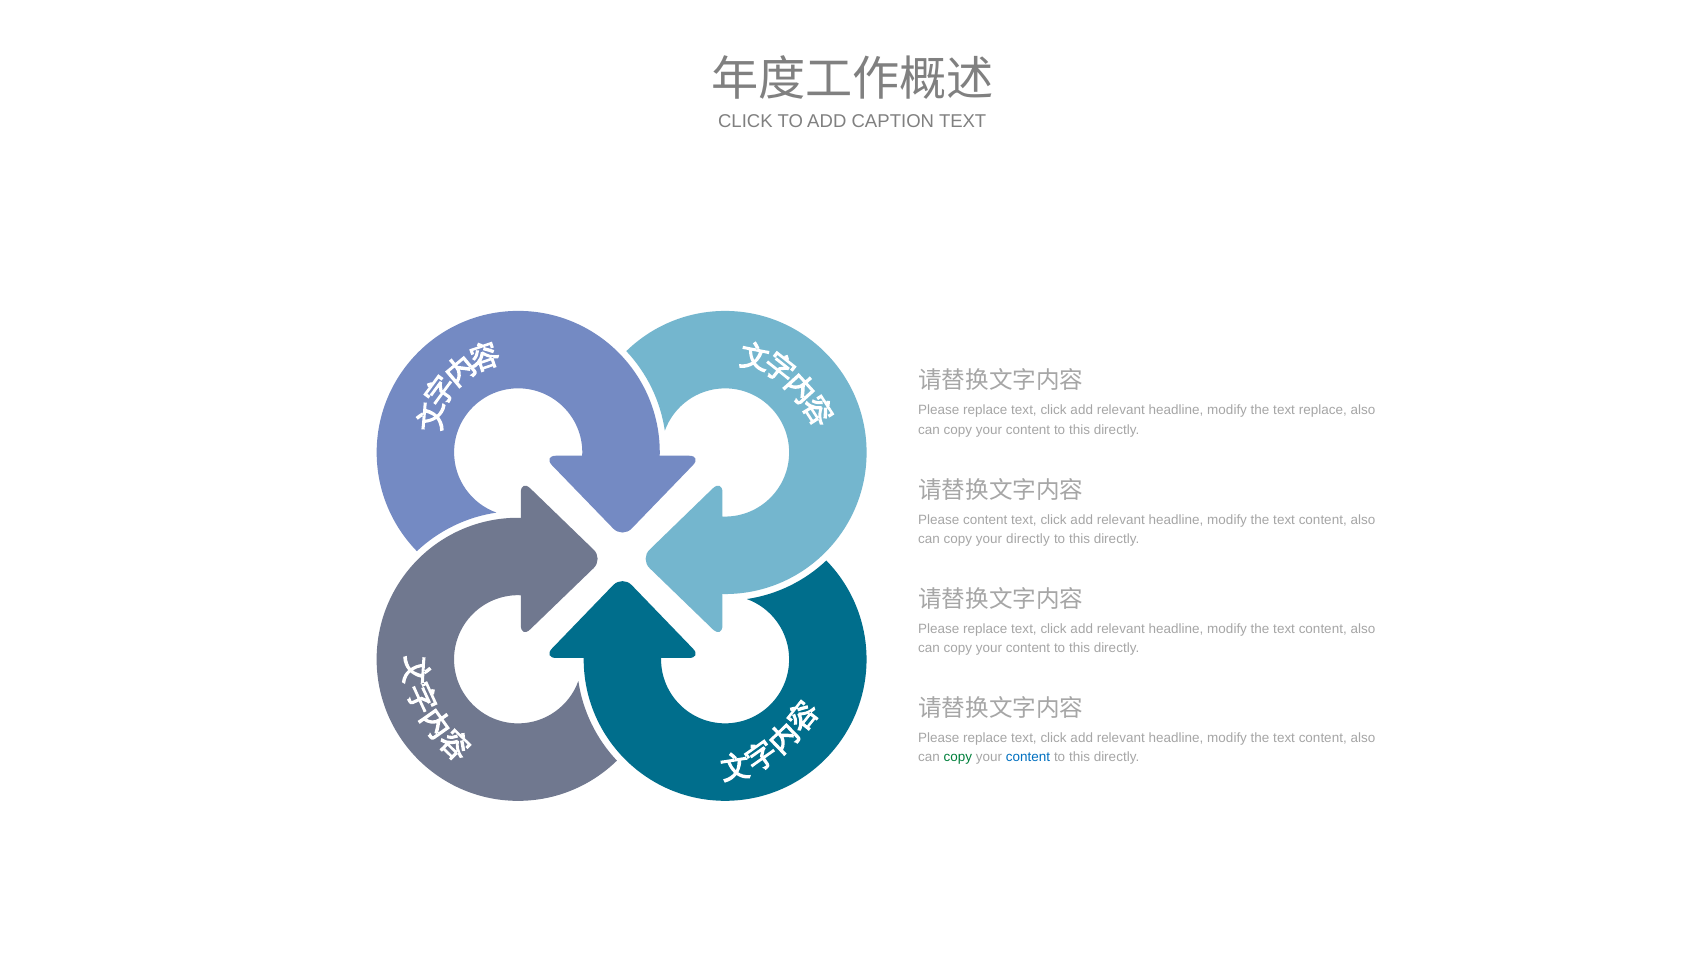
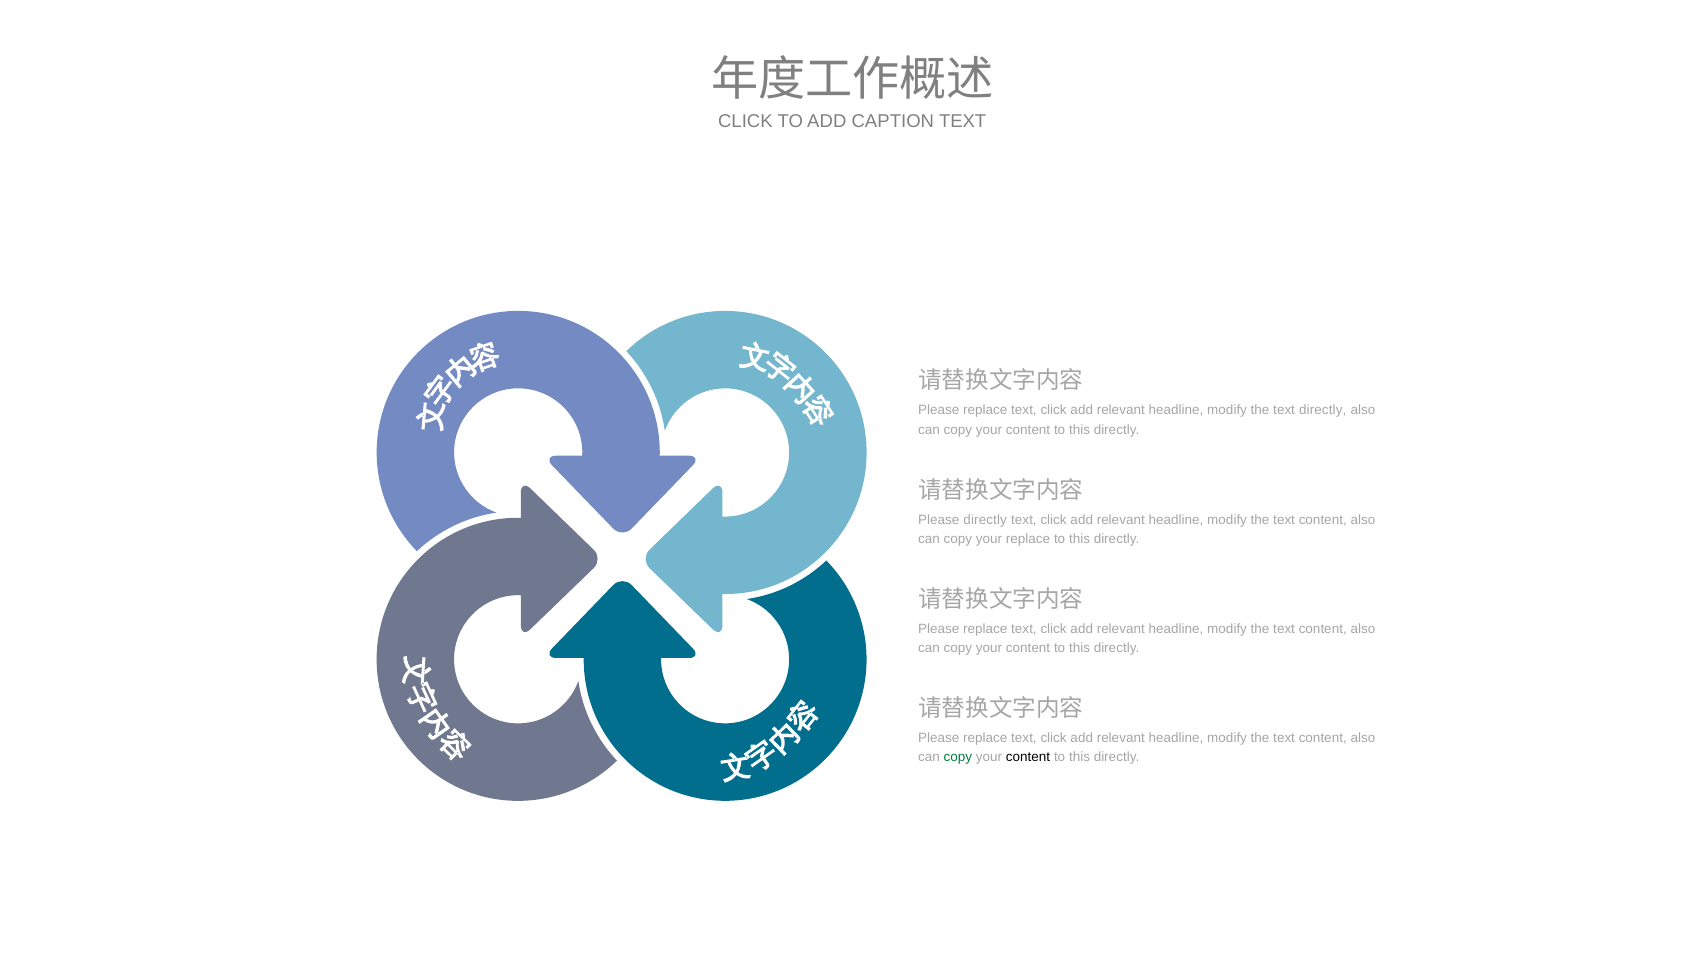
text replace: replace -> directly (1323, 410)
Please content: content -> directly (985, 520)
your directly: directly -> replace (1028, 539)
content colour: blue -> black (1028, 757)
